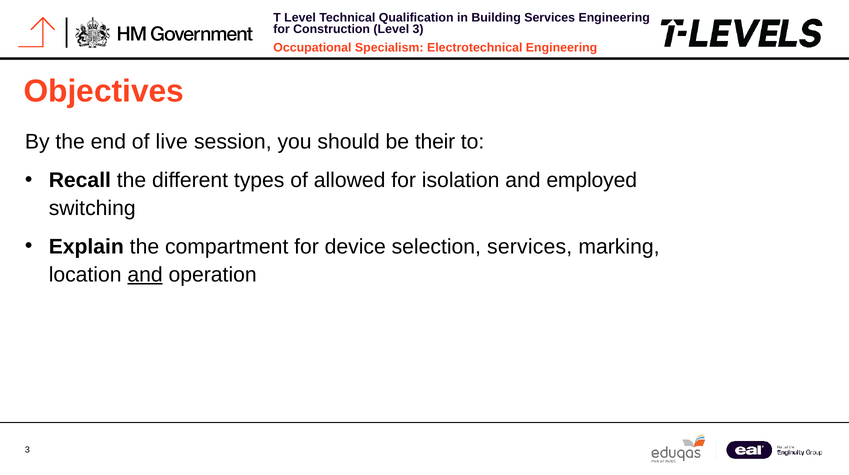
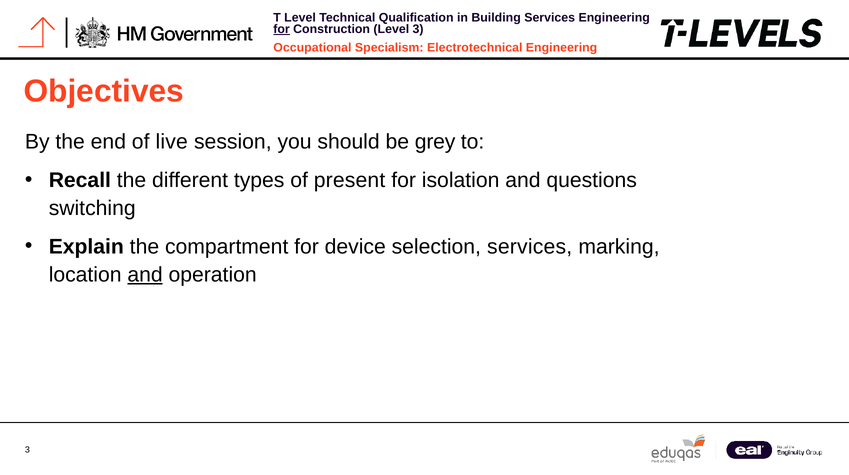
for underline: none -> present (282, 29)
their: their -> grey (435, 142)
allowed: allowed -> present (350, 180)
employed: employed -> questions (592, 180)
